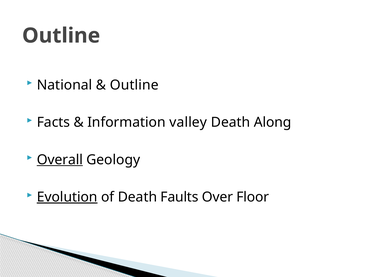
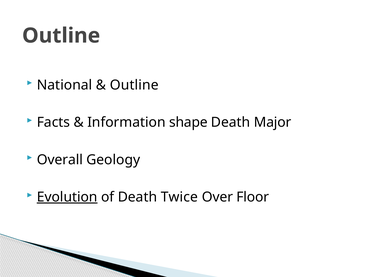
valley: valley -> shape (188, 122)
Along: Along -> Major (273, 122)
Overall underline: present -> none (60, 160)
Faults: Faults -> Twice (179, 197)
